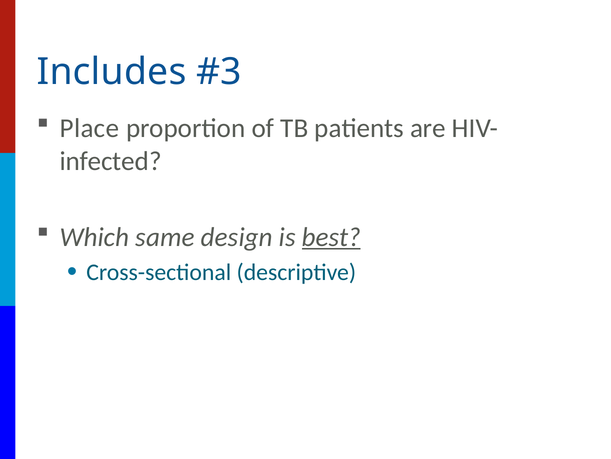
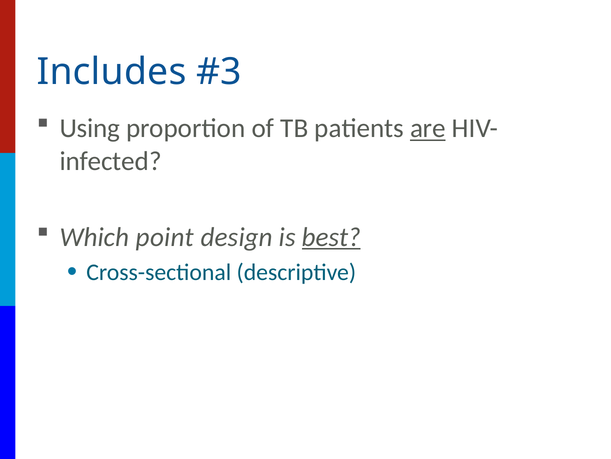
Place: Place -> Using (90, 128)
are underline: none -> present (428, 128)
same: same -> point (165, 237)
